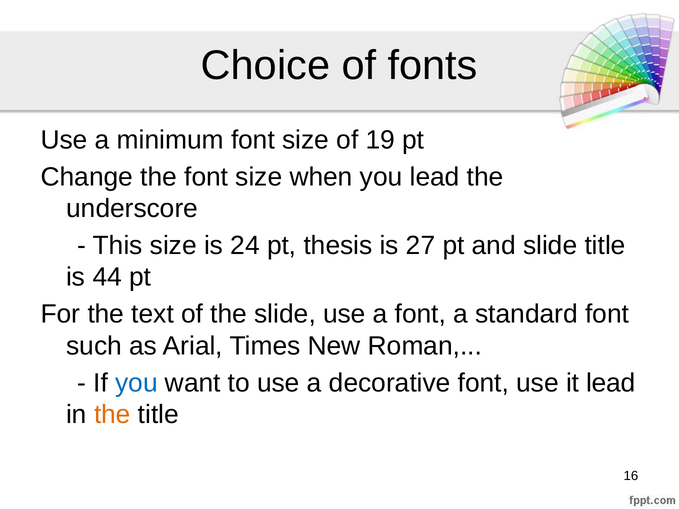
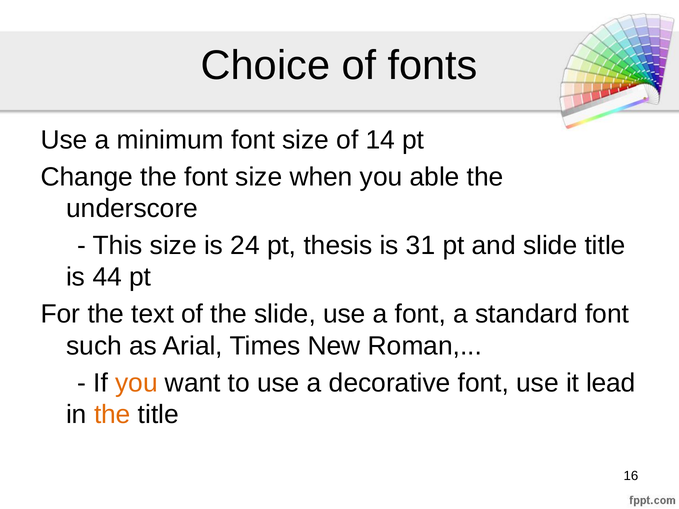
19: 19 -> 14 (380, 140)
you lead: lead -> able (435, 177)
27: 27 -> 31 (421, 246)
you colour: blue -> orange (136, 383)
